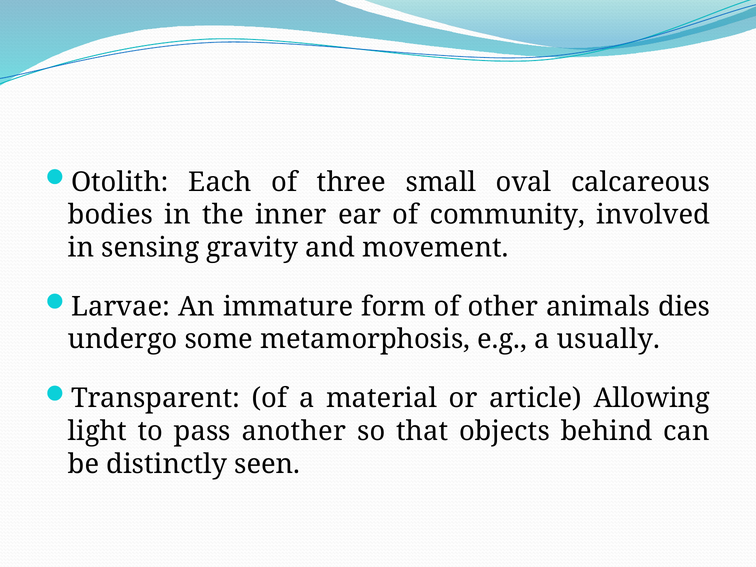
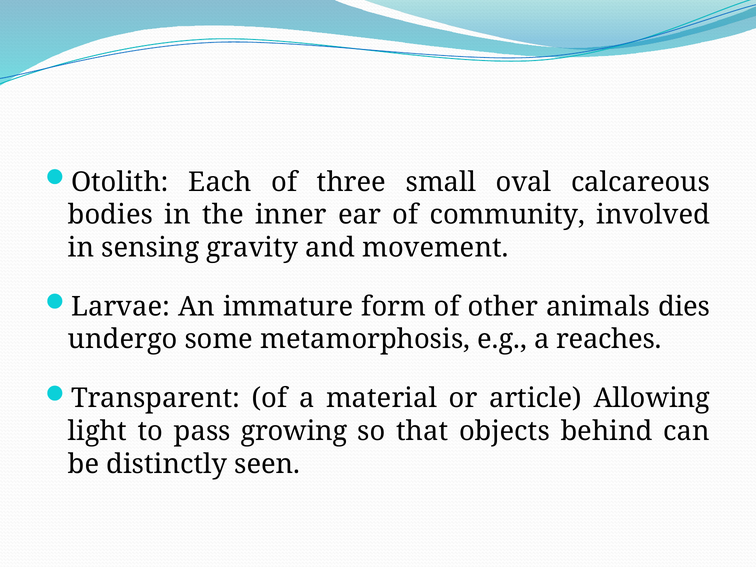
usually: usually -> reaches (609, 339)
another: another -> growing (294, 431)
